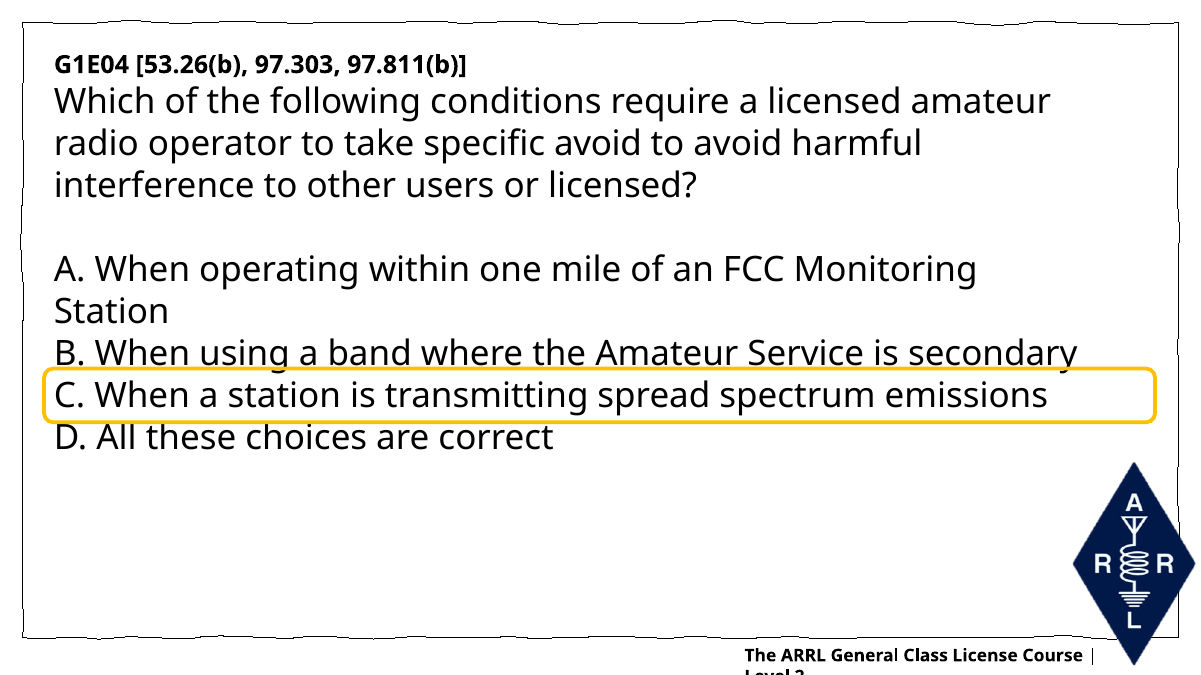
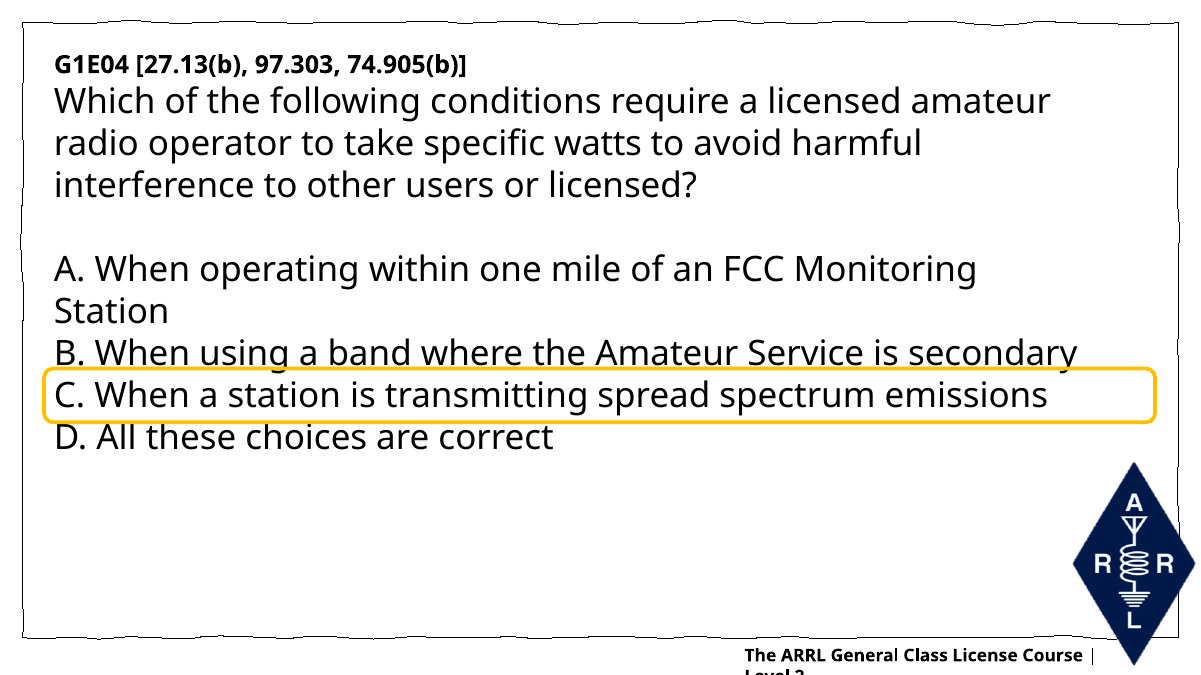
53.26(b: 53.26(b -> 27.13(b (192, 65)
97.811(b: 97.811(b -> 74.905(b (407, 65)
specific avoid: avoid -> watts (598, 144)
